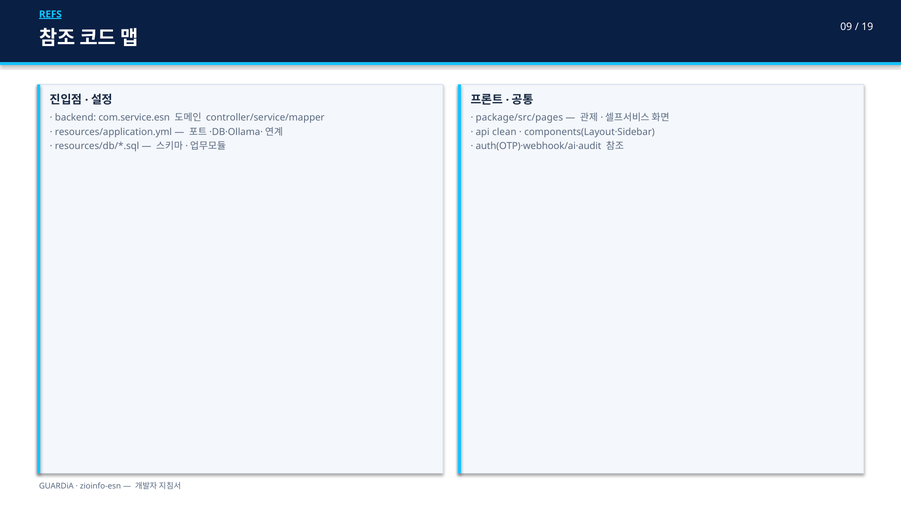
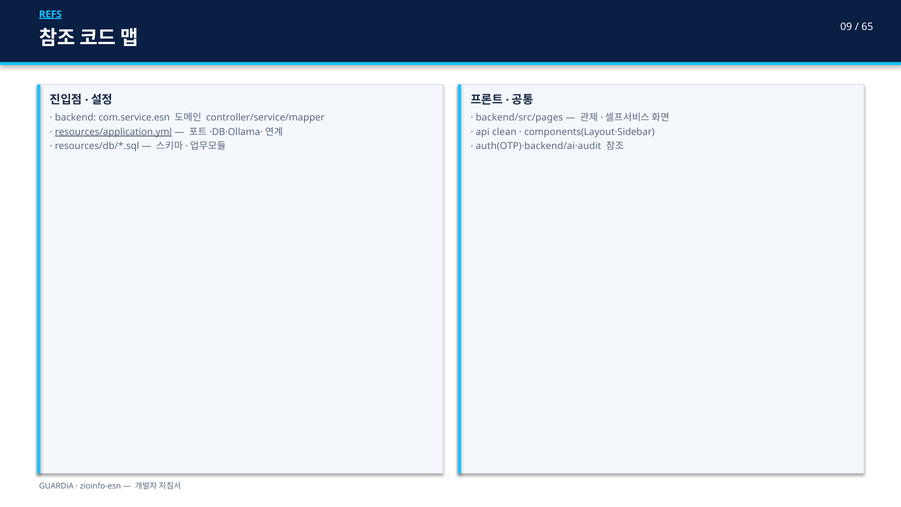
19: 19 -> 65 (867, 27)
package/src/pages: package/src/pages -> backend/src/pages (519, 117)
resources/application.yml underline: none -> present (113, 132)
auth(OTP)·webhook/ai·audit: auth(OTP)·webhook/ai·audit -> auth(OTP)·backend/ai·audit (538, 146)
